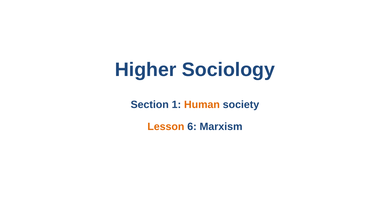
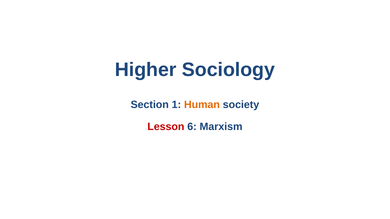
Lesson colour: orange -> red (166, 127)
